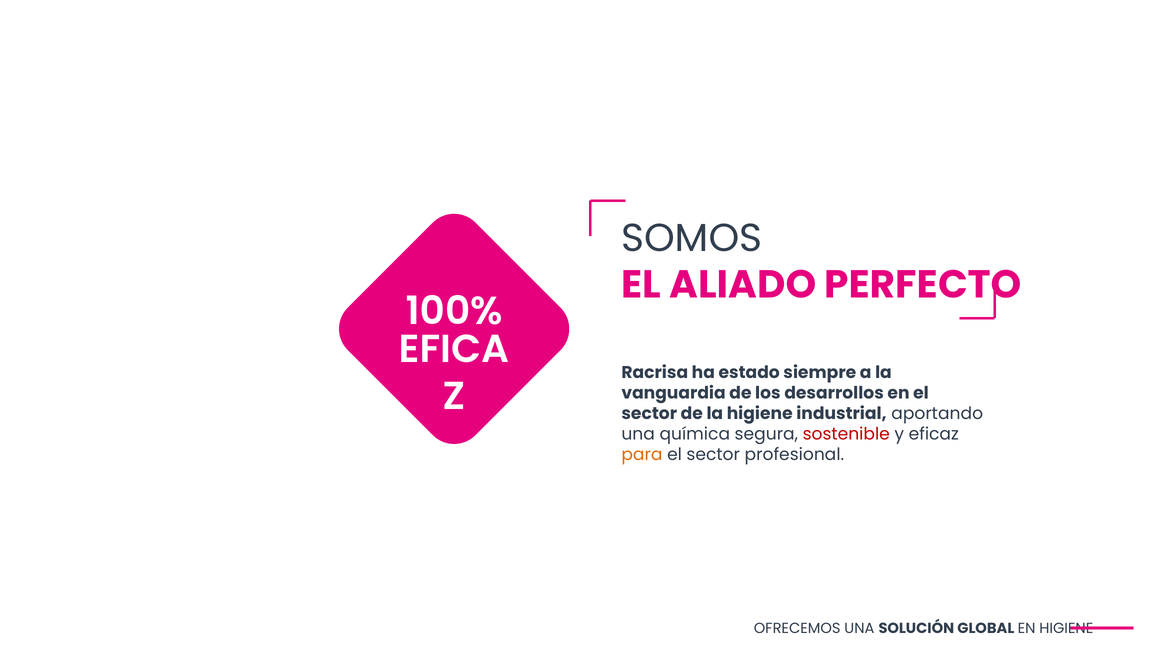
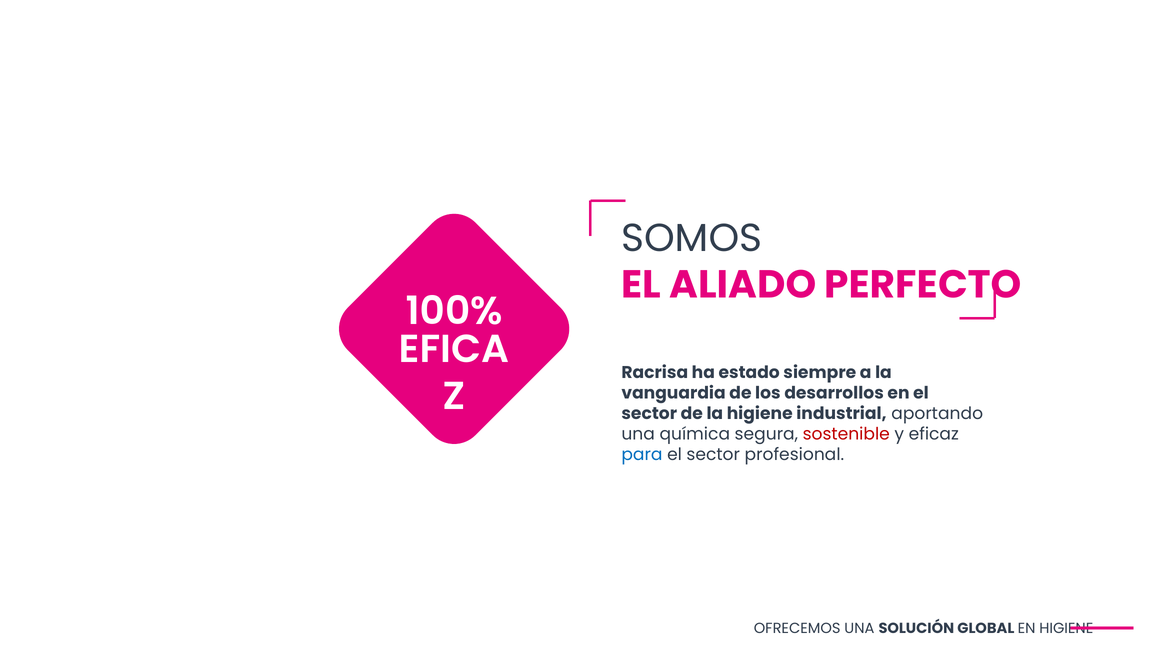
para colour: orange -> blue (642, 455)
